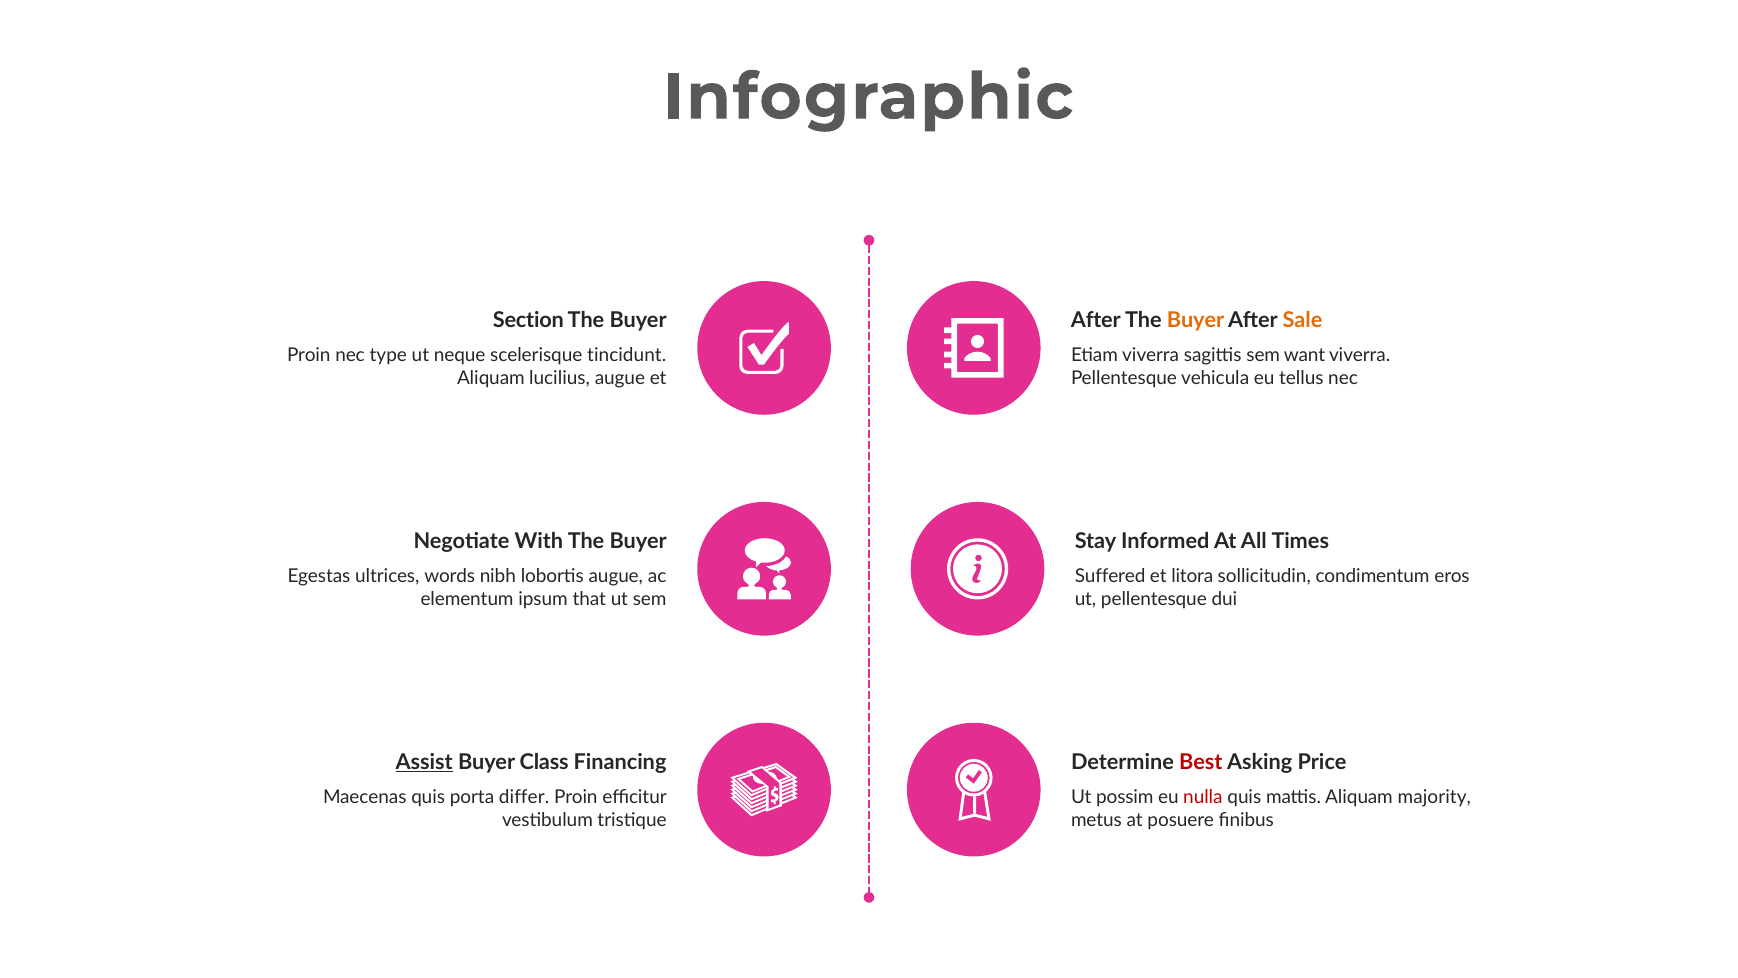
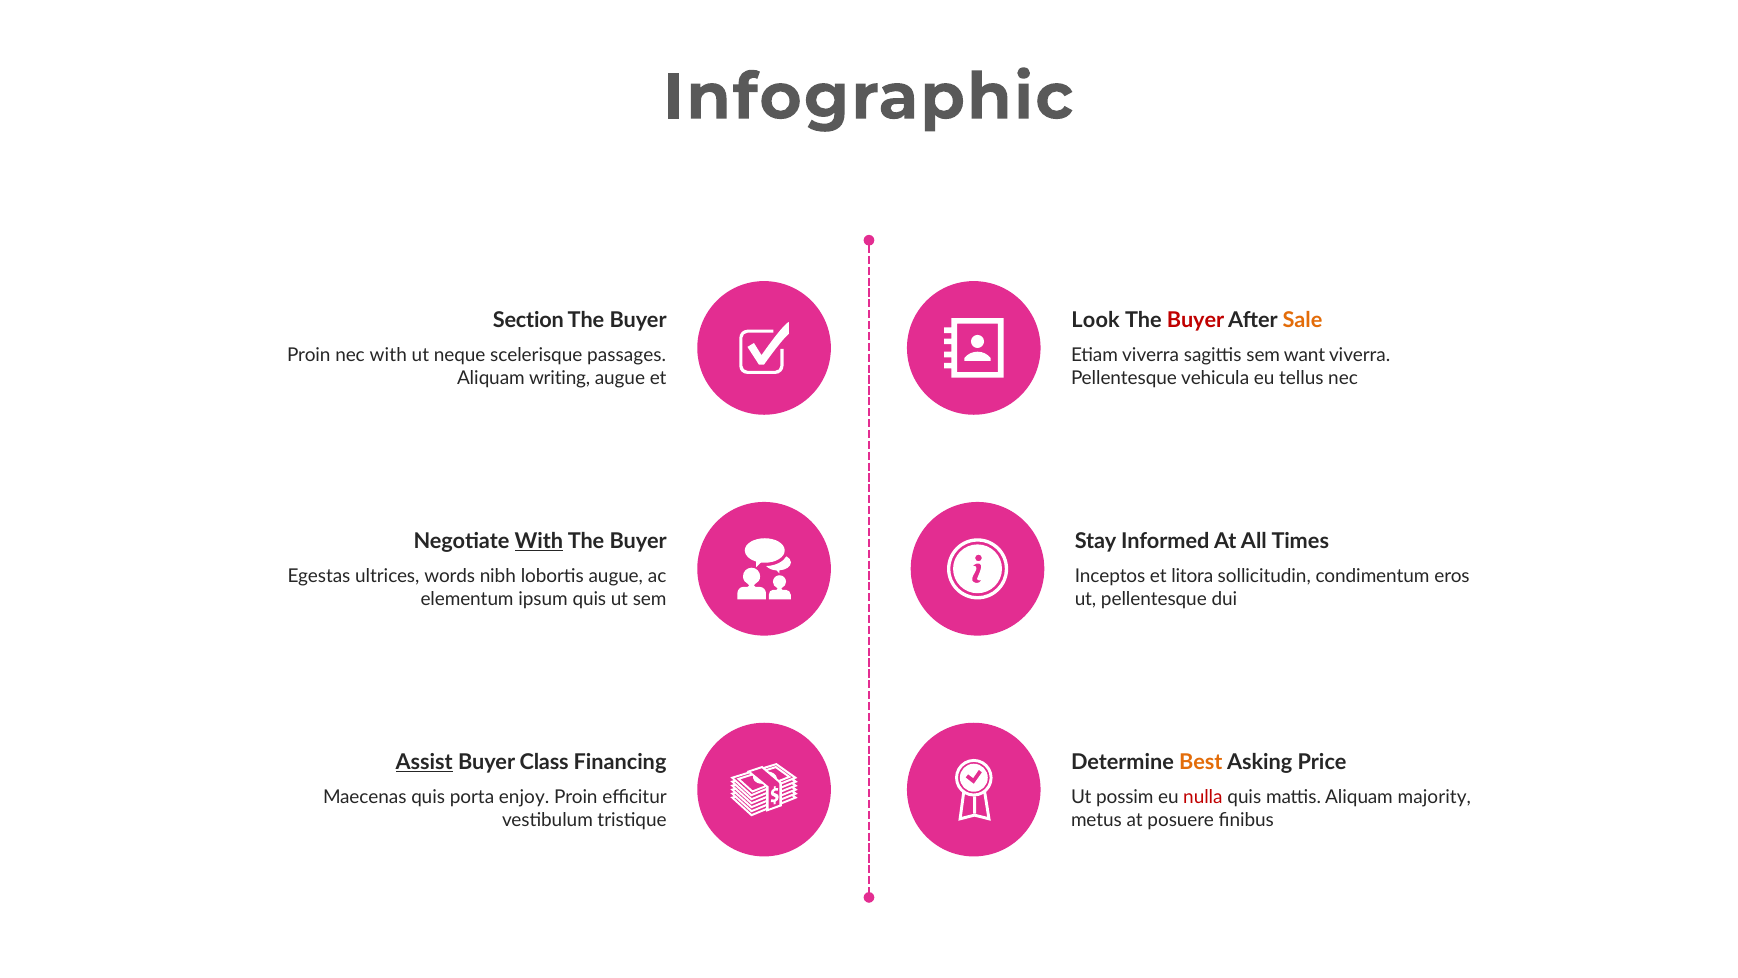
After: After -> Look (1096, 320)
Buyer colour: orange -> red (1196, 320)
nec type: type -> with (388, 355)
tincidunt: tincidunt -> passages (627, 355)
lucilius: lucilius -> writing (560, 378)
With underline: none -> present (539, 541)
Suffered: Suffered -> Inceptos (1110, 576)
ipsum that: that -> quis (589, 599)
Best colour: red -> orange (1201, 762)
differ: differ -> enjoy (524, 797)
